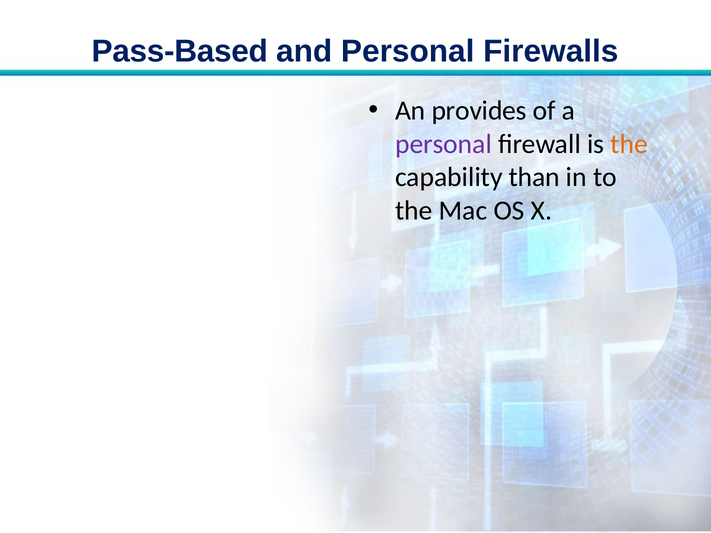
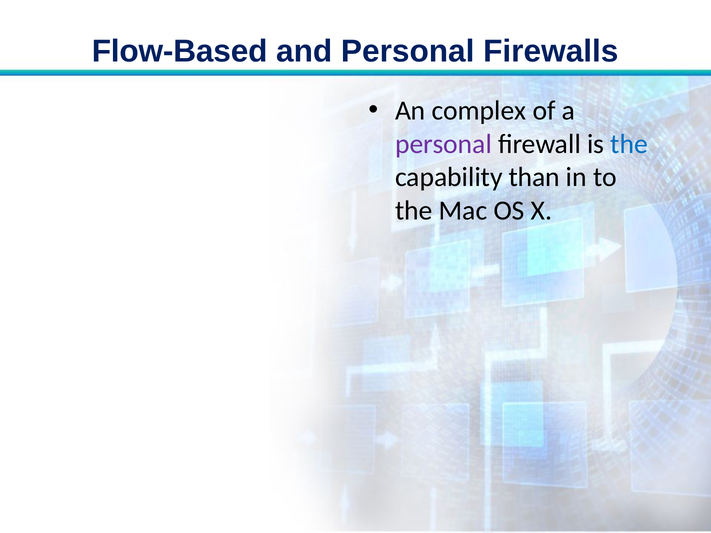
Pass-Based: Pass-Based -> Flow-Based (180, 51)
provides: provides -> complex (479, 111)
the colour: orange -> blue (629, 144)
